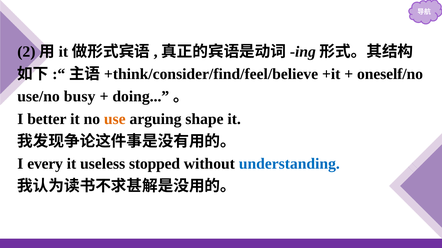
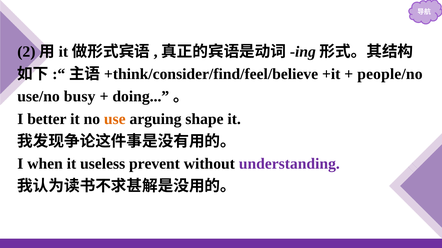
oneself/no: oneself/no -> people/no (390, 74)
every: every -> when (45, 164)
stopped: stopped -> prevent (154, 164)
understanding colour: blue -> purple (289, 164)
